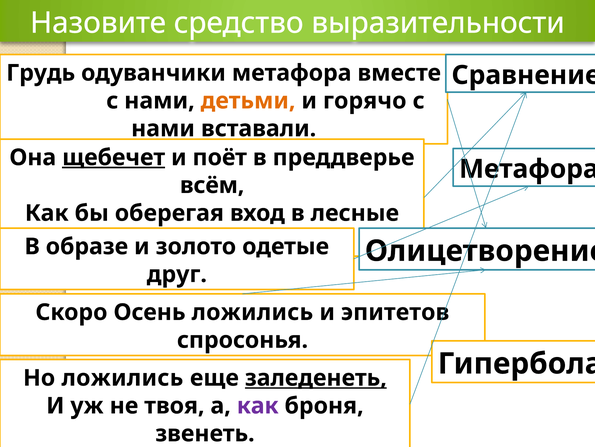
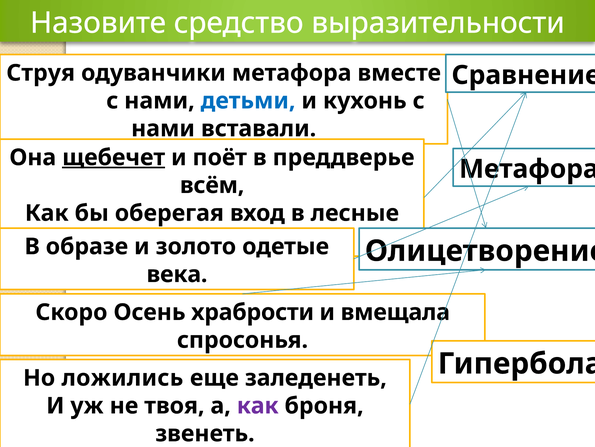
Грудь: Грудь -> Струя (41, 73)
детьми colour: orange -> blue (248, 101)
горячо: горячо -> кухонь (365, 101)
друг: друг -> века (177, 274)
Осень ложились: ложились -> храбрости (253, 312)
эпитетов: эпитетов -> вмещала (395, 312)
заледенеть underline: present -> none (316, 377)
